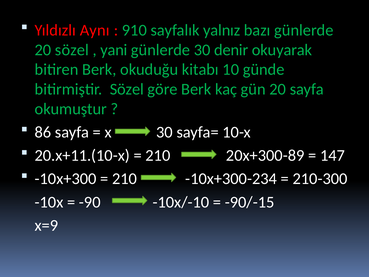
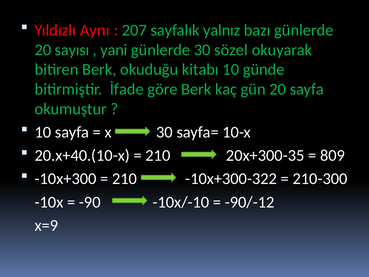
910: 910 -> 207 (134, 30)
20 sözel: sözel -> sayısı (72, 50)
denir: denir -> sözel (231, 50)
bitirmiştir Sözel: Sözel -> İfade (127, 89)
86: 86 -> 10 (43, 132)
20.x+11.(10-x: 20.x+11.(10-x -> 20.x+40.(10-x (82, 155)
20x+300-89: 20x+300-89 -> 20x+300-35 (265, 155)
147: 147 -> 809 (332, 155)
-10x+300-234: -10x+300-234 -> -10x+300-322 (231, 179)
-90/-15: -90/-15 -> -90/-12 (250, 202)
